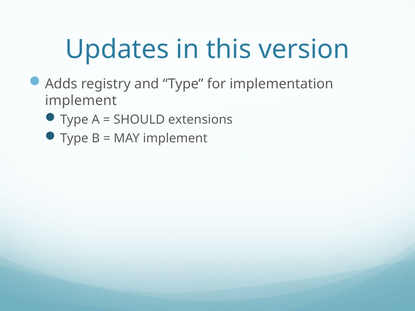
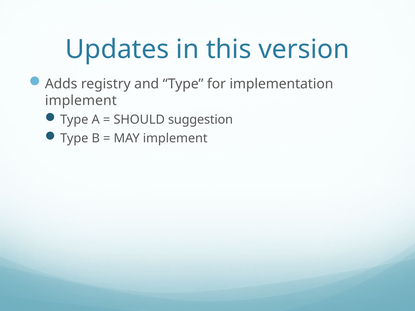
extensions: extensions -> suggestion (200, 120)
